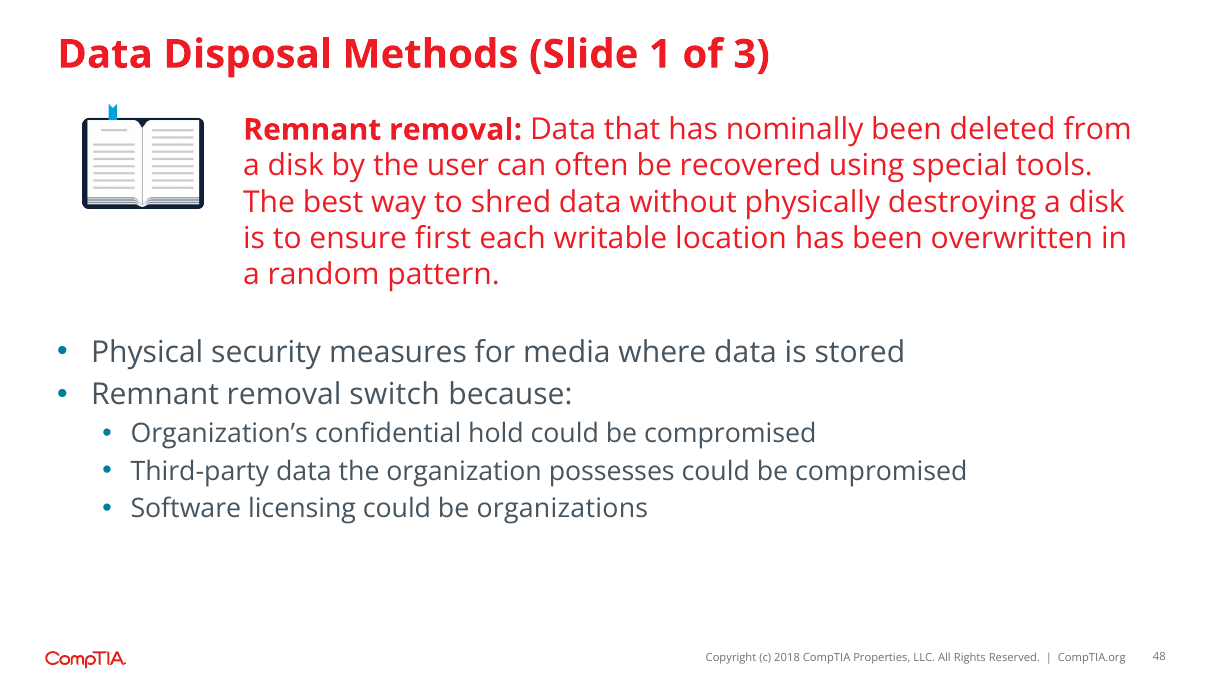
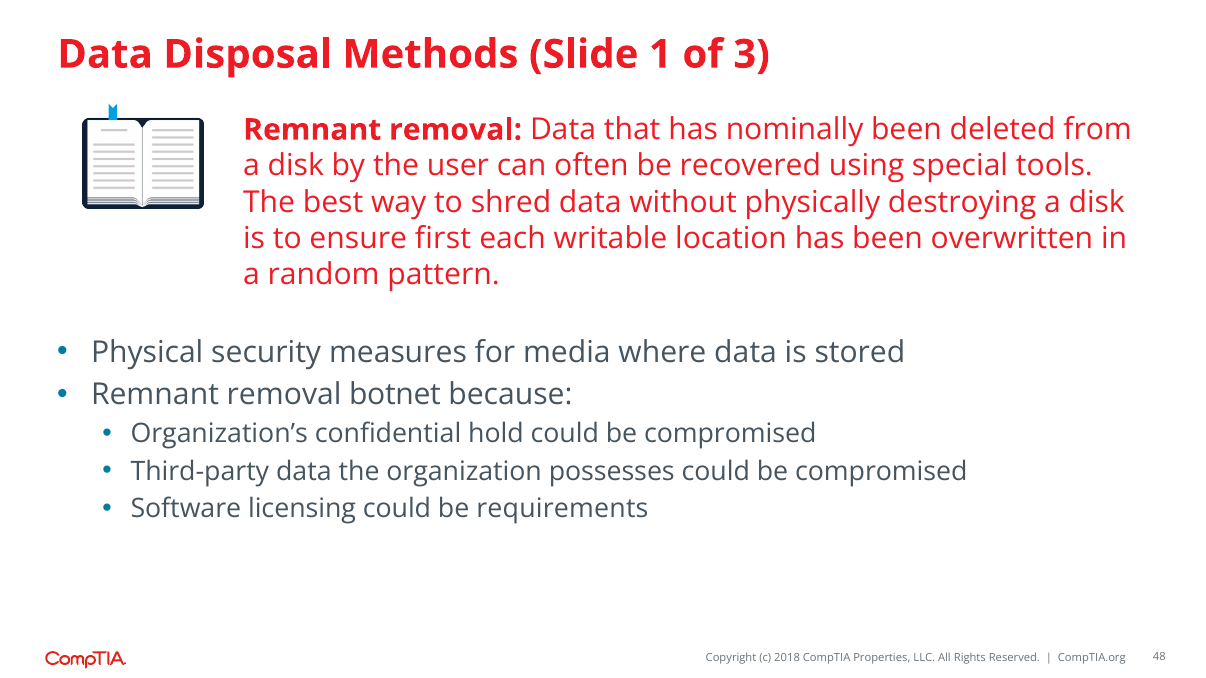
switch: switch -> botnet (395, 395)
organizations: organizations -> requirements (562, 509)
